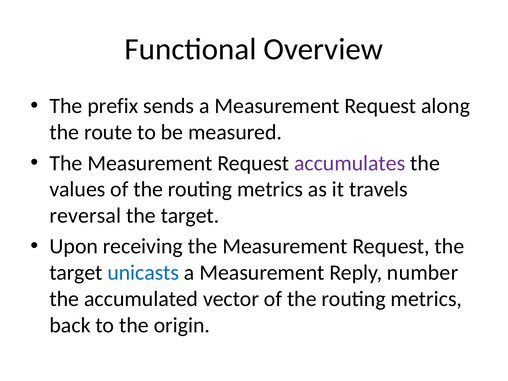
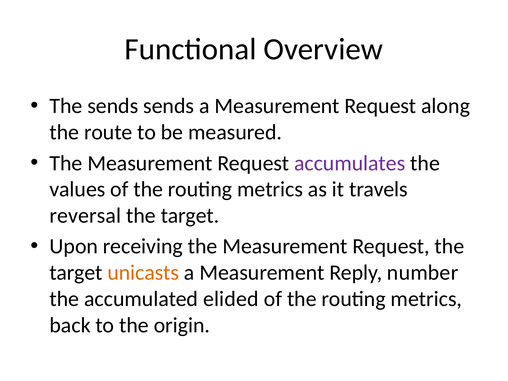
The prefix: prefix -> sends (113, 106)
unicasts colour: blue -> orange (143, 273)
vector: vector -> elided (231, 299)
